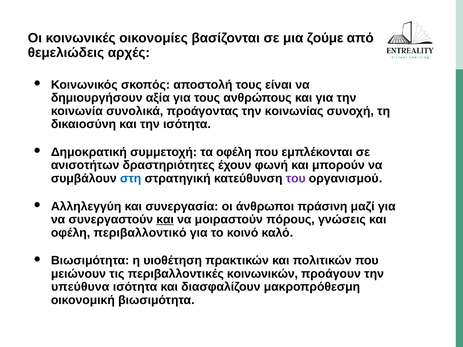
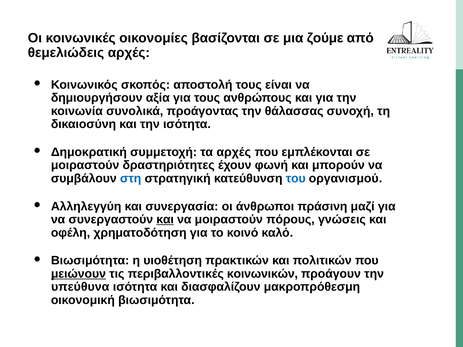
κοινωνίας: κοινωνίας -> θάλασσας (294, 111)
τα οφέλη: οφέλη -> αρχές (234, 152)
ανισοτήτων: ανισοτήτων -> μοιραστούν (85, 165)
του colour: purple -> blue (296, 179)
περιβαλλοντικό: περιβαλλοντικό -> χρηματοδότηση (140, 233)
μειώνουν underline: none -> present (78, 274)
